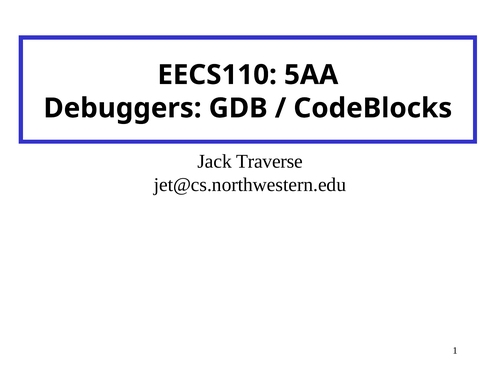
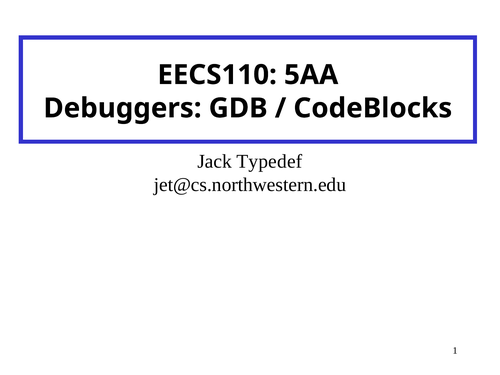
Traverse: Traverse -> Typedef (269, 161)
